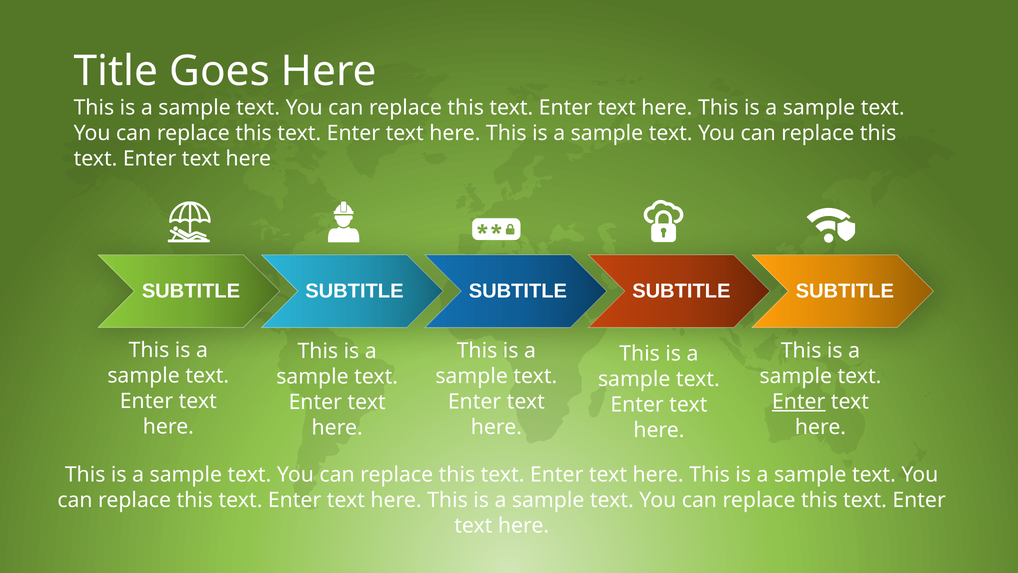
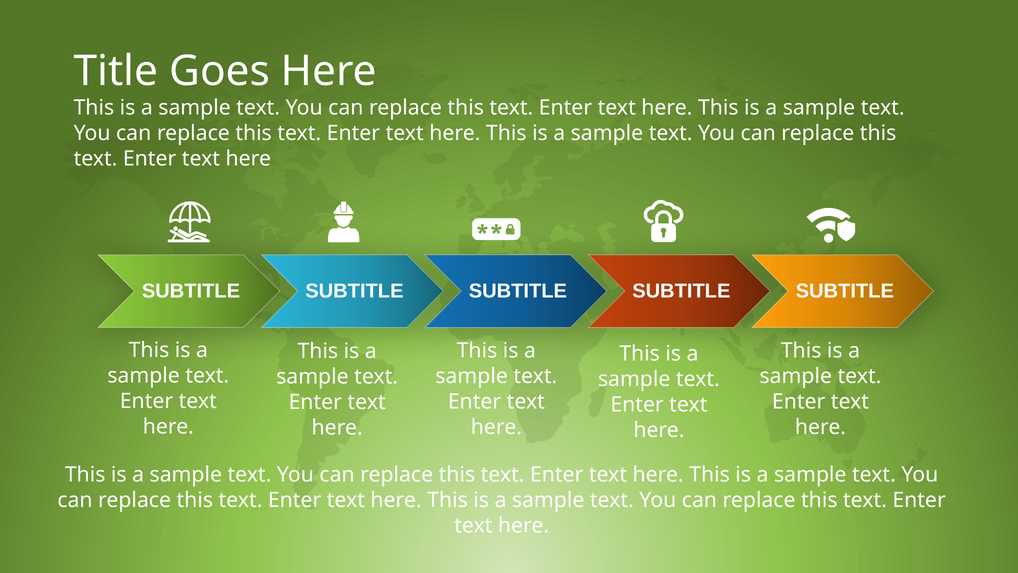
Enter underline: present -> none (799, 401)
